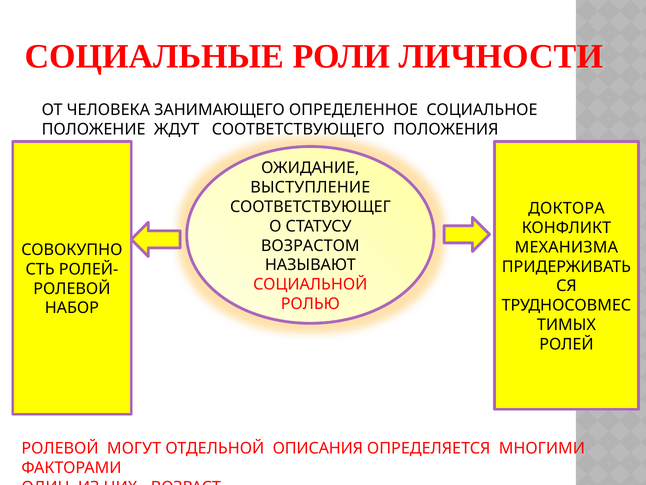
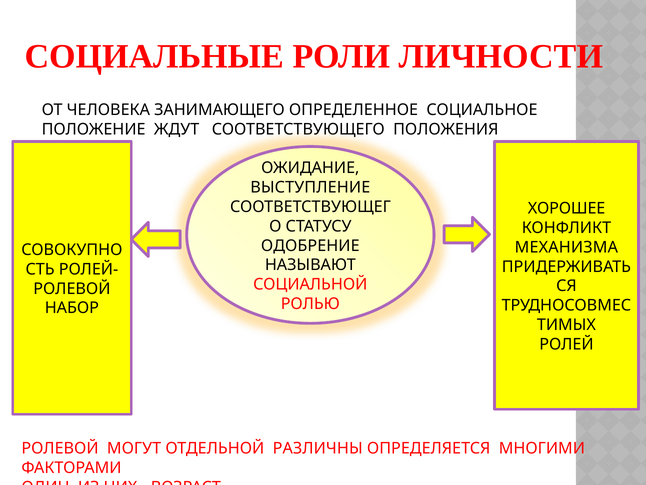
ДОКТОРА: ДОКТОРА -> ХОРОШЕЕ (567, 208)
ВОЗРАСТОМ: ВОЗРАСТОМ -> ОДОБРЕНИЕ (310, 245)
ОПИСАНИЯ: ОПИСАНИЯ -> РАЗЛИЧНЫ (318, 448)
